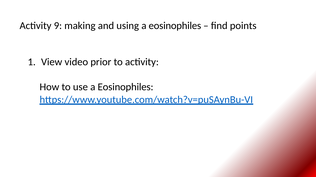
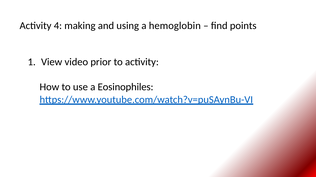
9: 9 -> 4 (58, 26)
using a eosinophiles: eosinophiles -> hemoglobin (175, 26)
